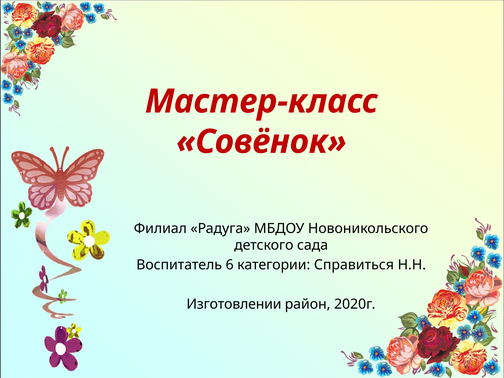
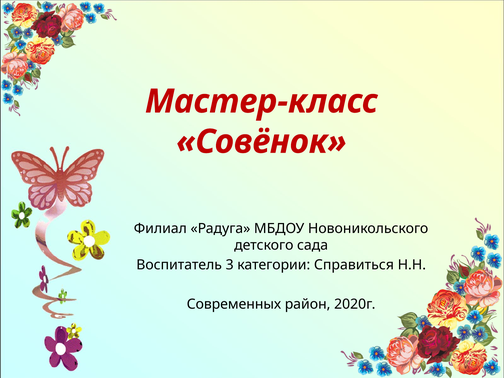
6: 6 -> 3 (230, 265)
Изготовлении: Изготовлении -> Современных (234, 304)
